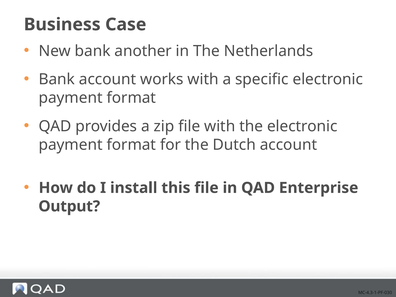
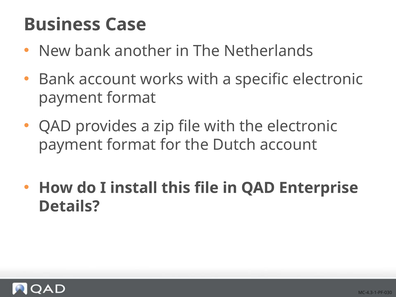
Output: Output -> Details (69, 206)
